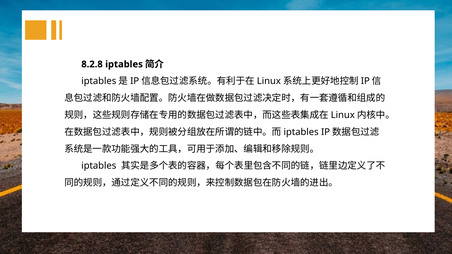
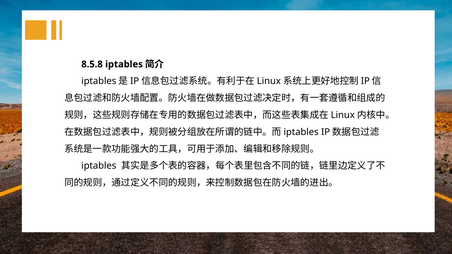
8.2.8: 8.2.8 -> 8.5.8 (92, 64)
